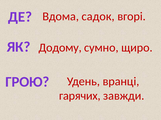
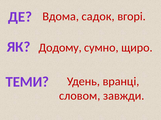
ГРОЮ: ГРОЮ -> ТЕМИ (27, 82)
гарячих: гарячих -> словом (80, 96)
